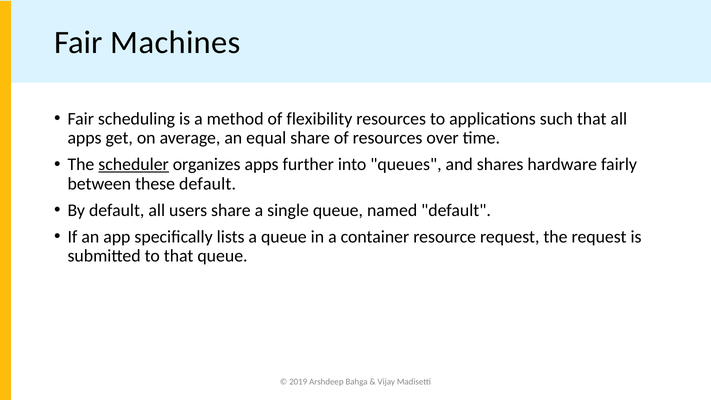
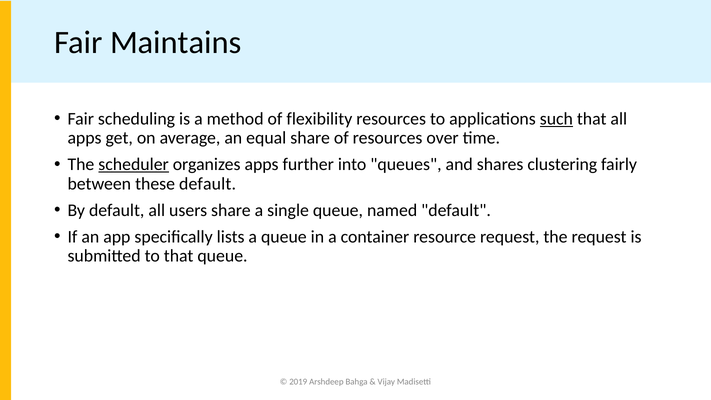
Machines: Machines -> Maintains (176, 42)
such underline: none -> present (556, 119)
hardware: hardware -> clustering (562, 164)
